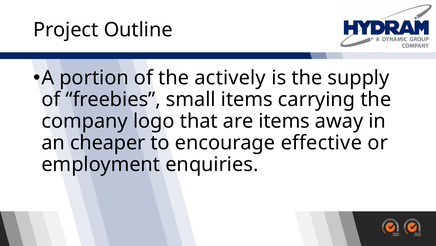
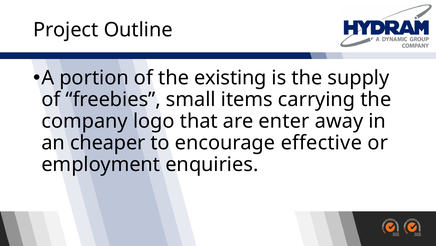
actively: actively -> existing (230, 78)
are items: items -> enter (284, 121)
